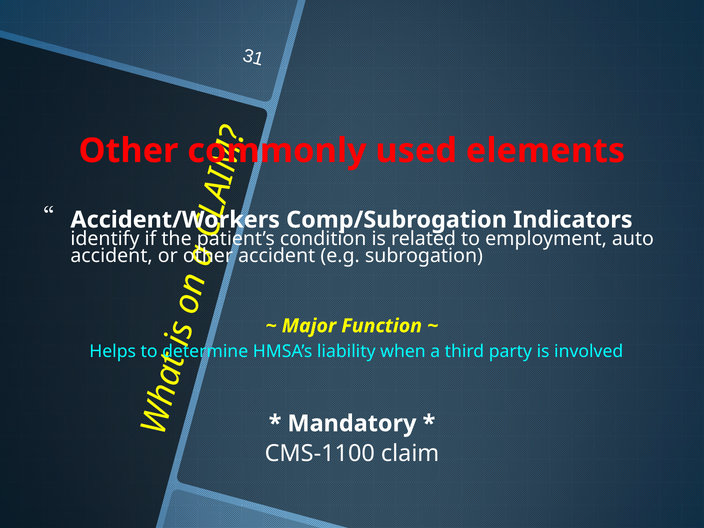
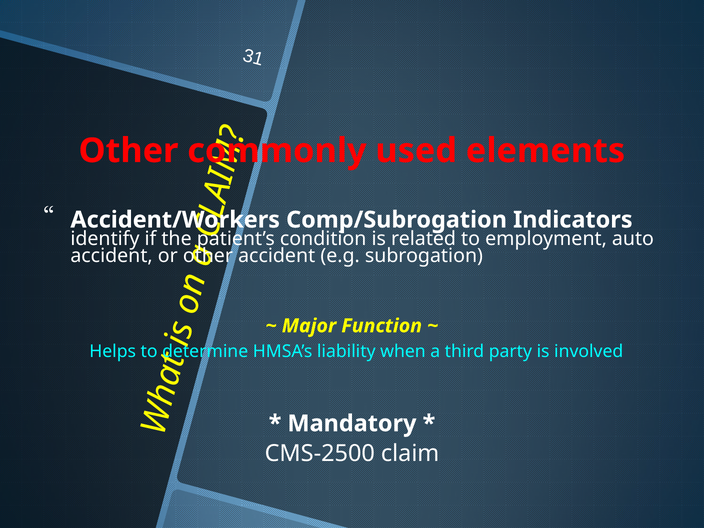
CMS-1100: CMS-1100 -> CMS-2500 (320, 453)
